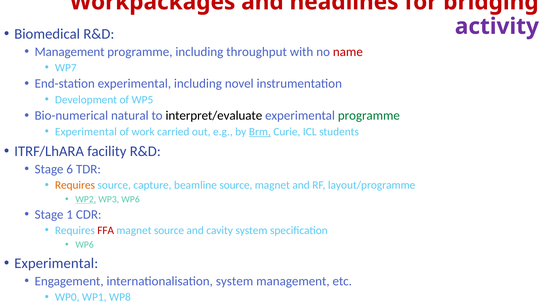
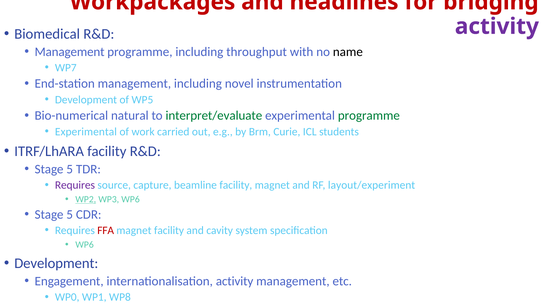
name colour: red -> black (348, 52)
End-station experimental: experimental -> management (134, 84)
interpret/evaluate colour: black -> green (214, 115)
Brm underline: present -> none (260, 131)
6: 6 -> 5 (70, 169)
Requires colour: orange -> purple (75, 185)
beamline source: source -> facility (236, 185)
layout/programme: layout/programme -> layout/experiment (372, 185)
1: 1 -> 5 (70, 214)
magnet source: source -> facility (169, 230)
Experimental: Experimental -> Development (56, 263)
internationalisation system: system -> activity (235, 281)
